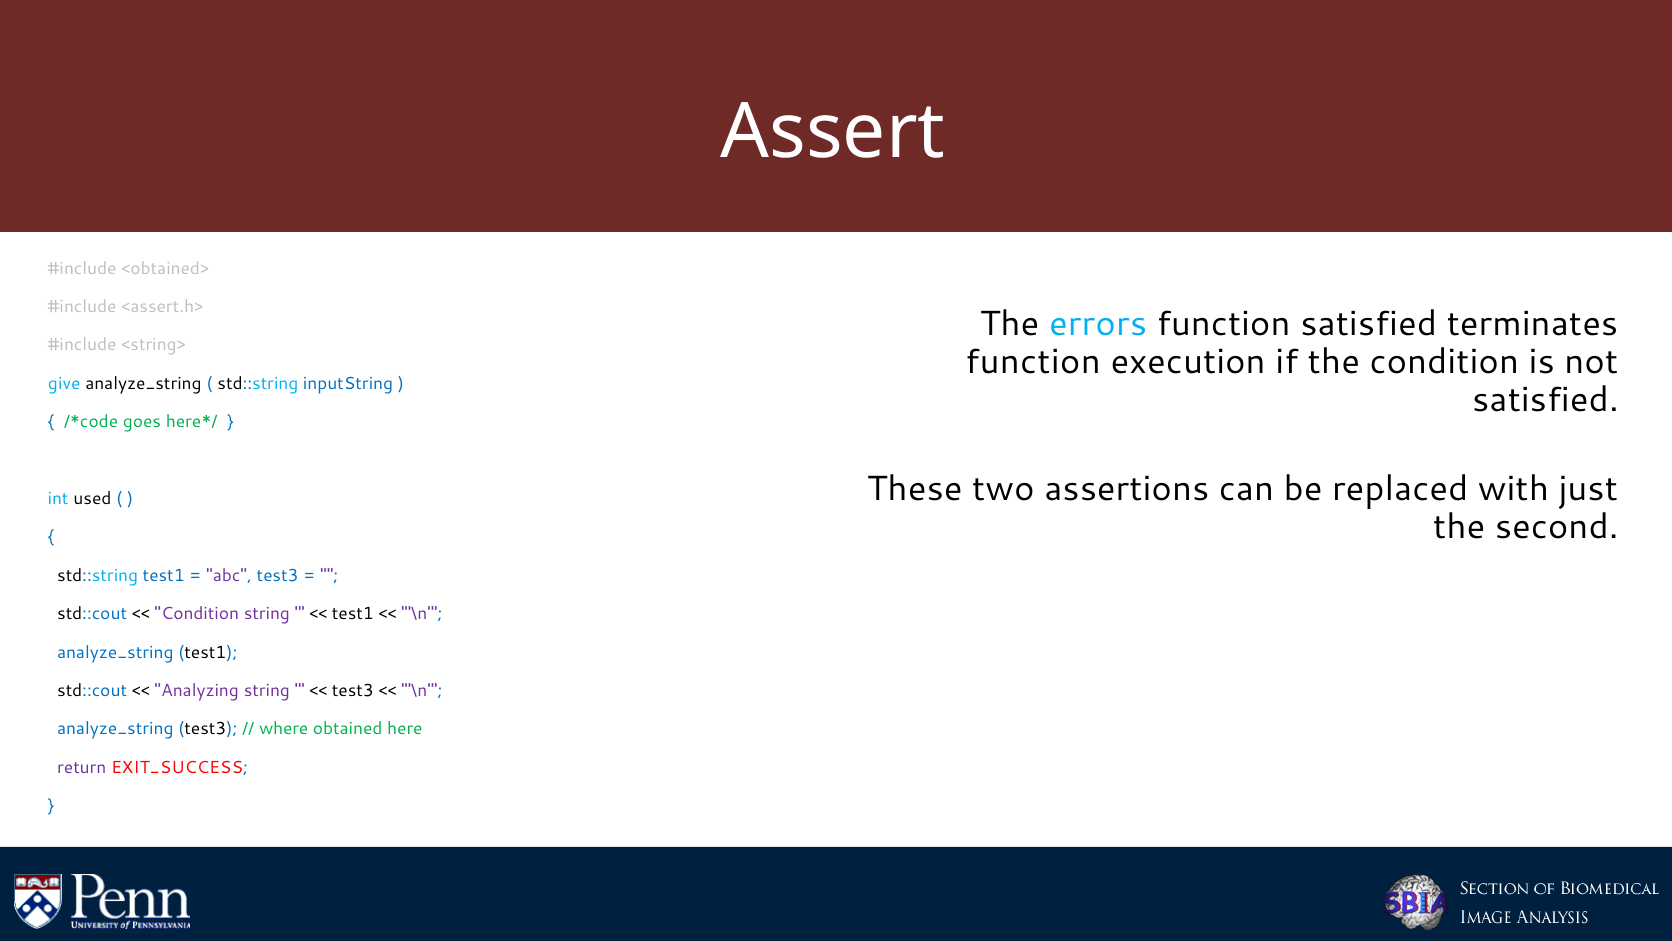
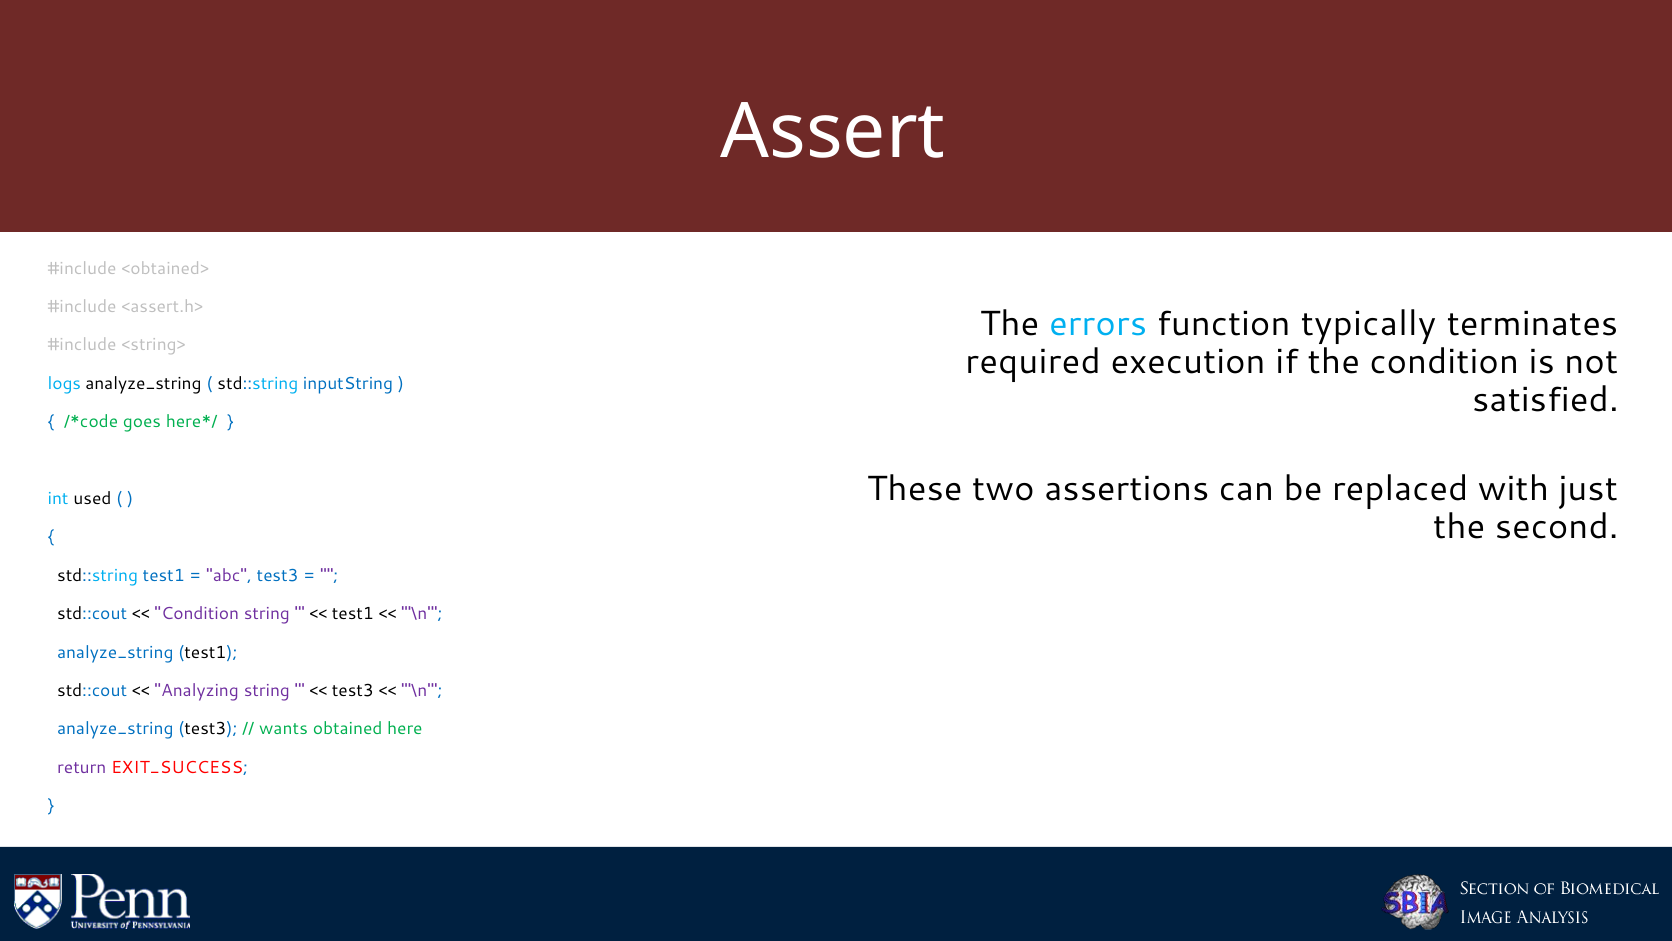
function satisfied: satisfied -> typically (1369, 324)
function: function -> required (1033, 362)
give: give -> logs (64, 383)
where: where -> wants (284, 729)
